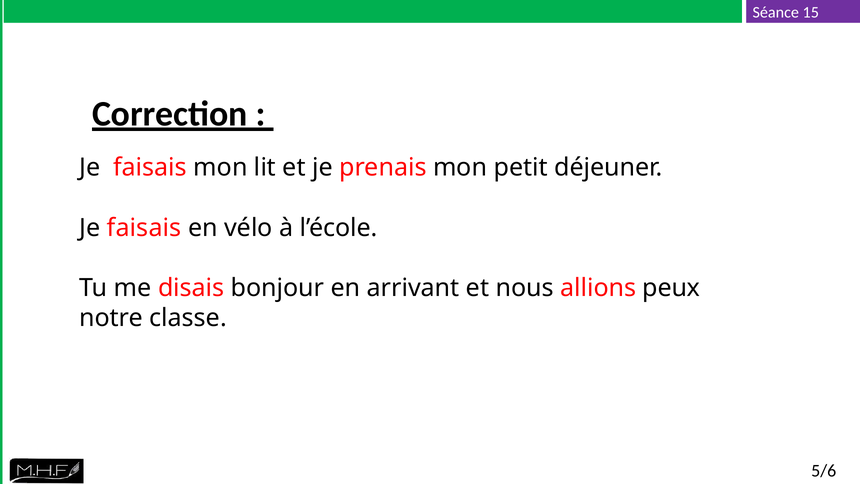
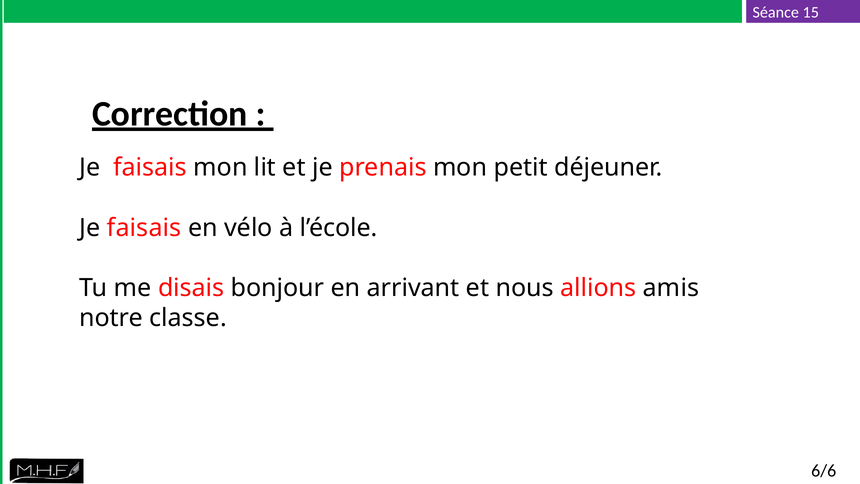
peux: peux -> amis (671, 288)
5/6: 5/6 -> 6/6 (824, 471)
